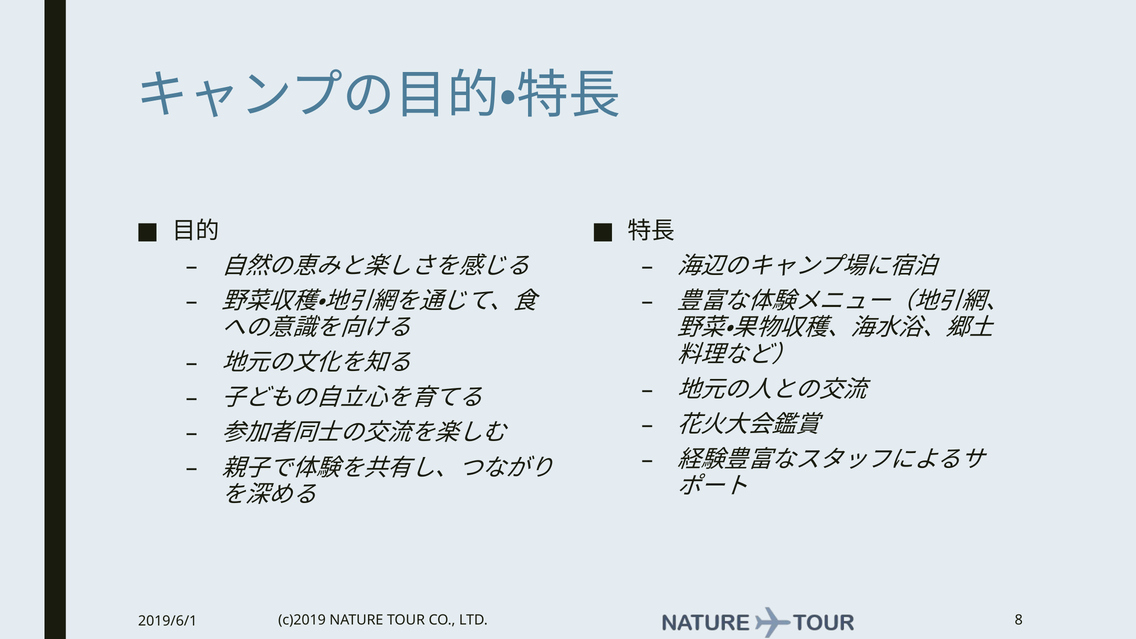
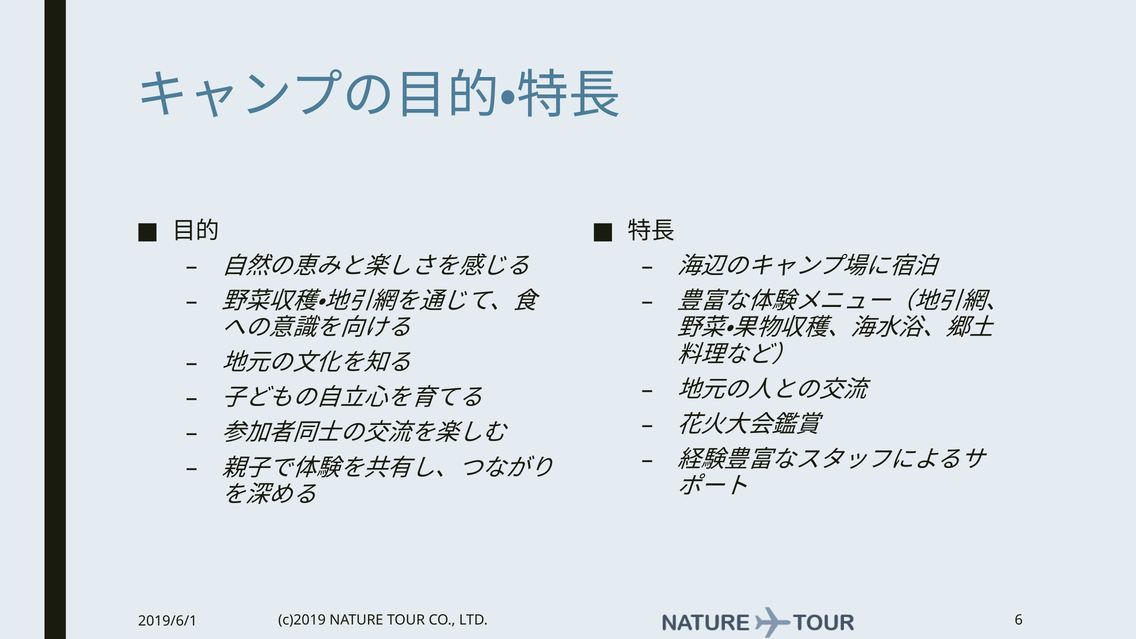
8: 8 -> 6 (1019, 620)
